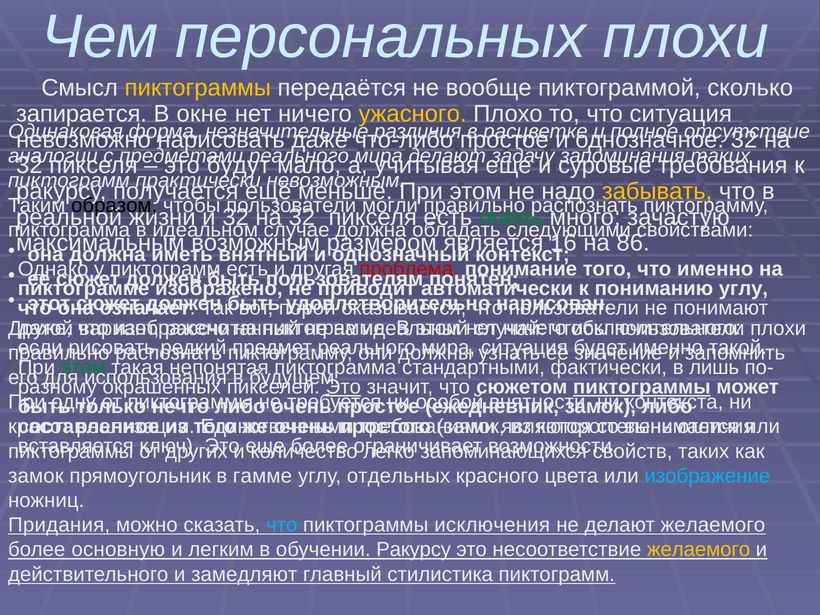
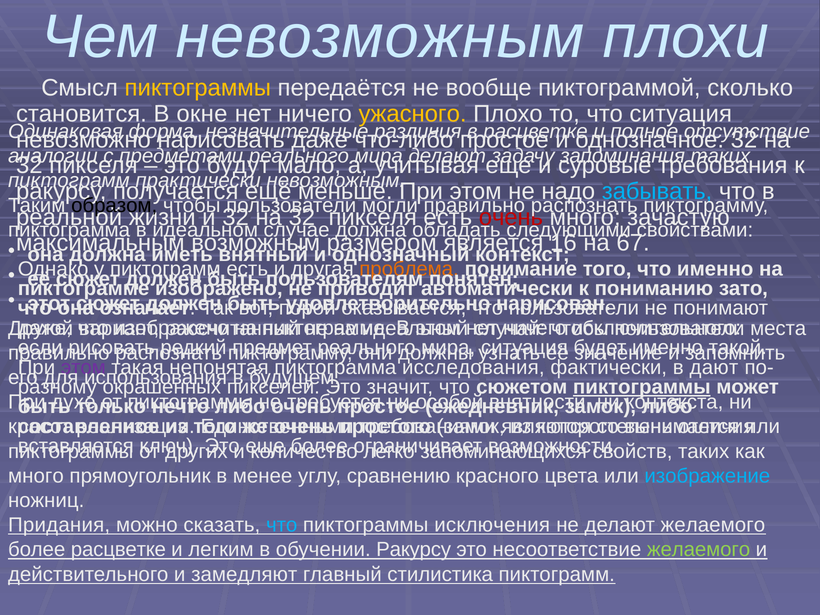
Чем персональных: персональных -> невозможным (380, 37)
запирается: запирается -> становится (81, 114)
забывать colour: yellow -> light blue (657, 191)
очень colour: green -> red (511, 217)
86: 86 -> 67 (633, 243)
проблема colour: red -> orange (409, 269)
пониманию углу: углу -> зато (743, 288)
плохи: плохи -> места (778, 328)
этом colour: green -> purple (83, 367)
стандартными: стандартными -> исследования (473, 367)
лишь: лишь -> дают (714, 367)
Это underline: present -> none (343, 387)
одну: одну -> духе (73, 402)
замок: замок -> много (36, 476)
гамме: гамме -> менее (263, 476)
отдельных: отдельных -> сравнению (399, 476)
более основную: основную -> расцветке (118, 550)
желаемого colour: yellow -> light green (699, 550)
